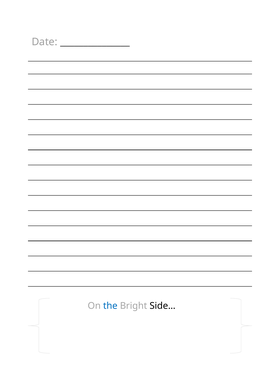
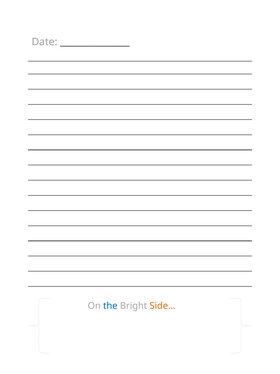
Side… colour: black -> orange (163, 305)
